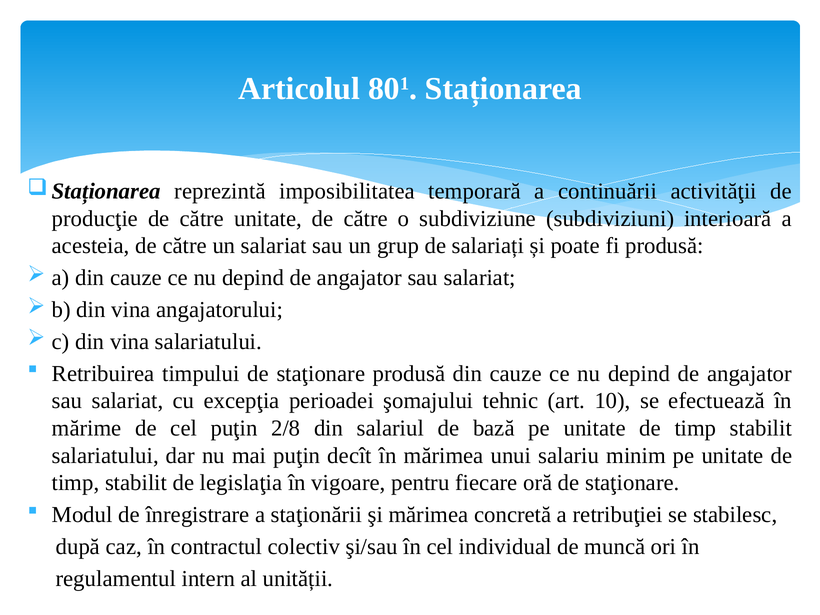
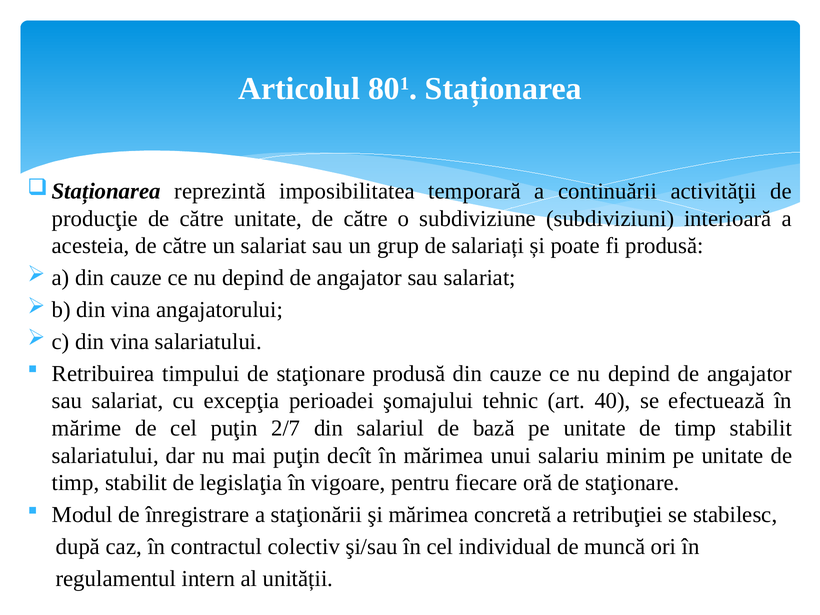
10: 10 -> 40 (613, 401)
2/8: 2/8 -> 2/7 (286, 428)
